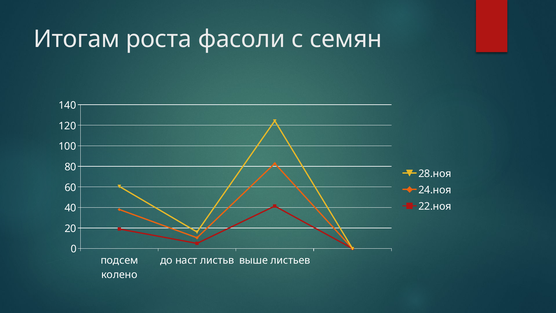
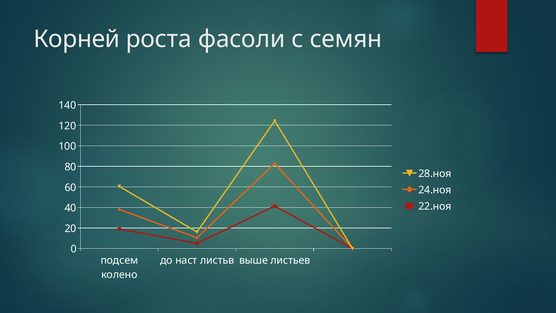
Итогам: Итогам -> Корней (77, 39)
